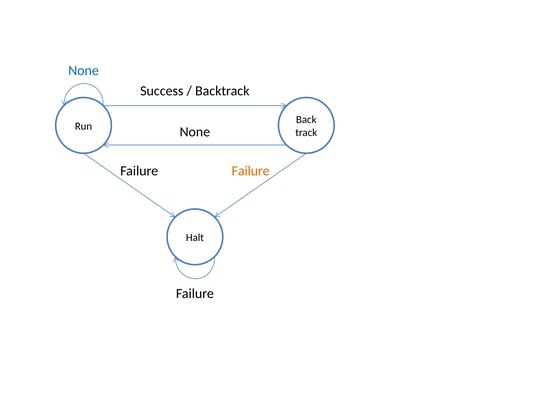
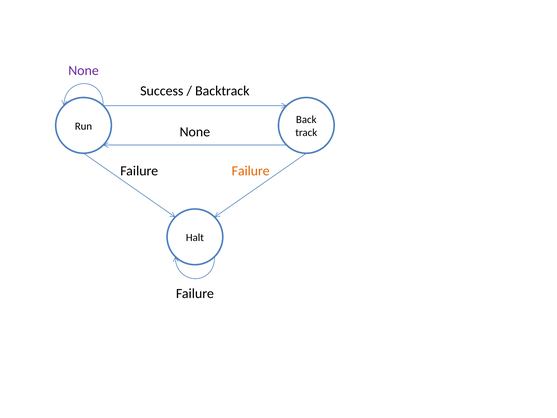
None colour: blue -> purple (84, 71)
